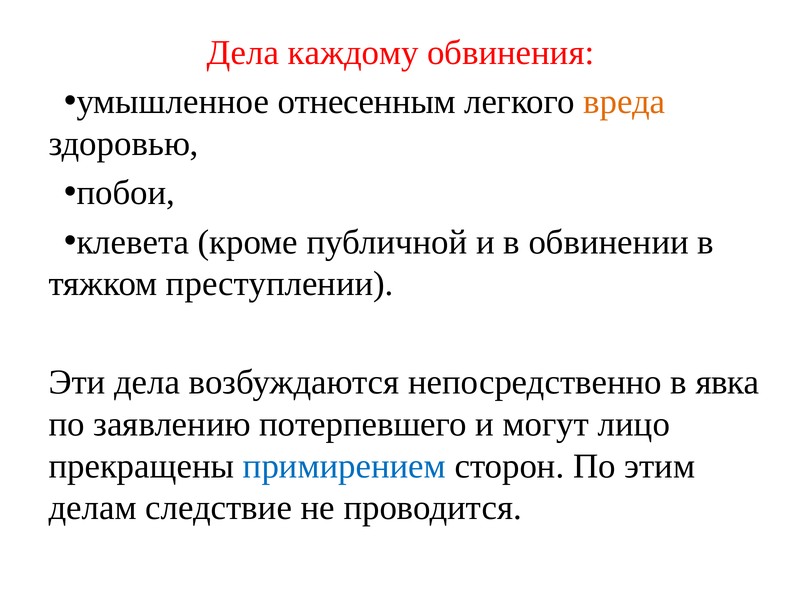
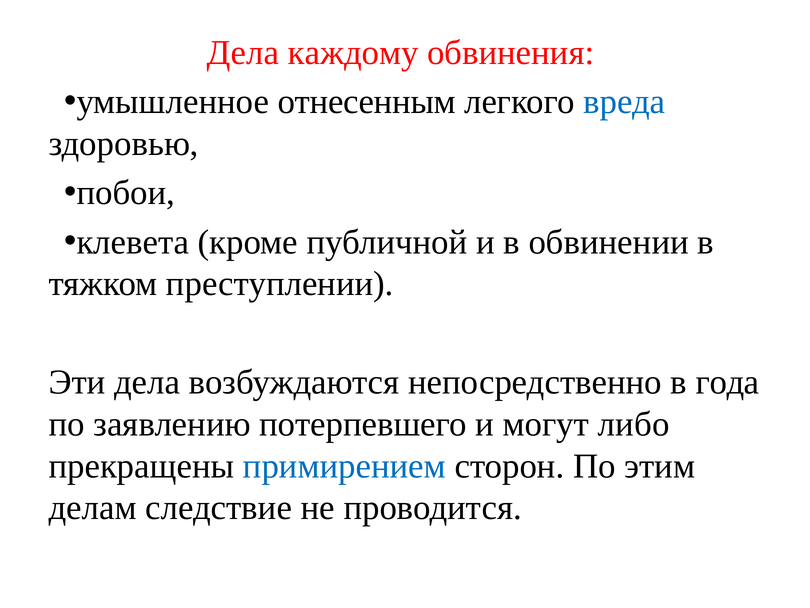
вреда colour: orange -> blue (624, 102)
явка: явка -> года (727, 382)
лицо: лицо -> либо (634, 424)
